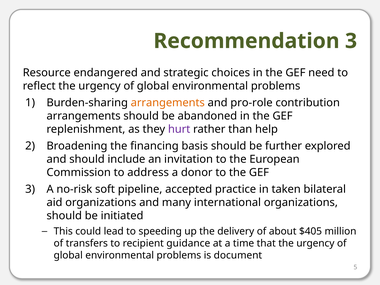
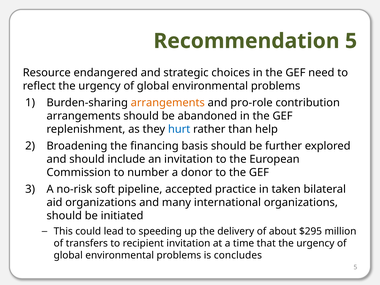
Recommendation 3: 3 -> 5 (351, 41)
hurt colour: purple -> blue (179, 129)
address: address -> number (148, 173)
$405: $405 -> $295 (311, 231)
recipient guidance: guidance -> invitation (188, 243)
document: document -> concludes (238, 255)
